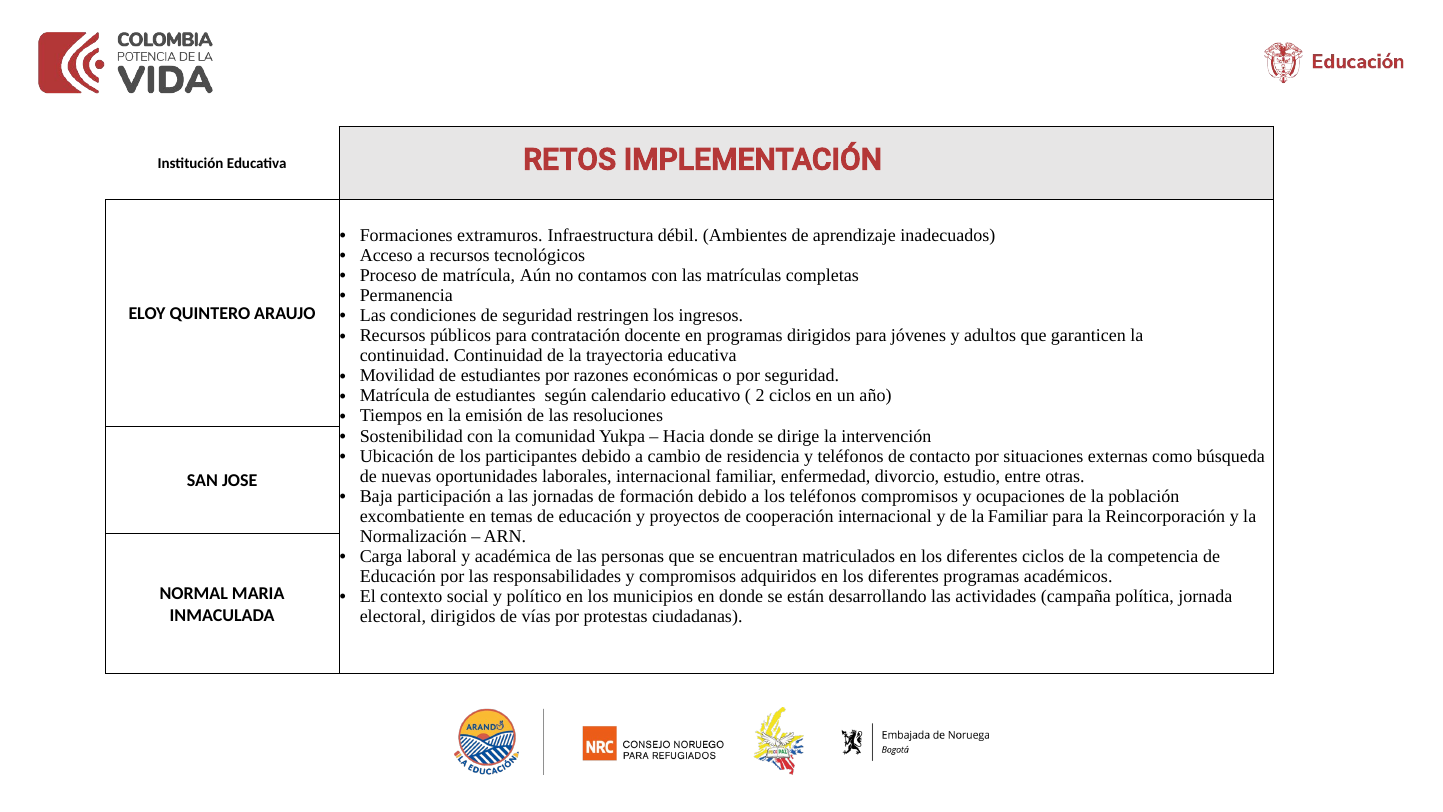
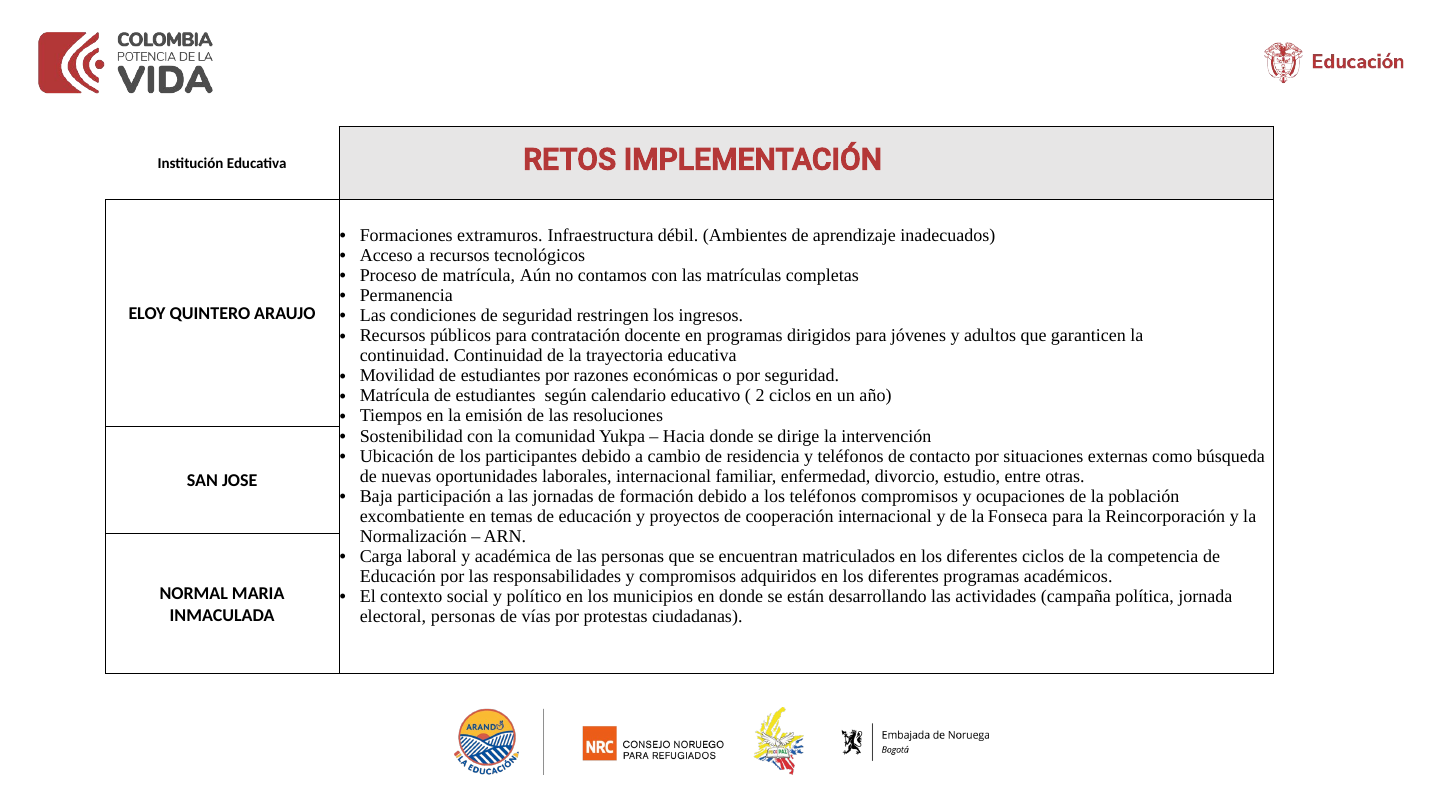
la Familiar: Familiar -> Fonseca (1018, 516)
electoral dirigidos: dirigidos -> personas (463, 616)
